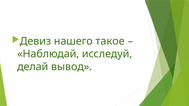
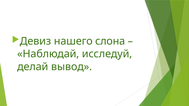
такое: такое -> слона (110, 41)
